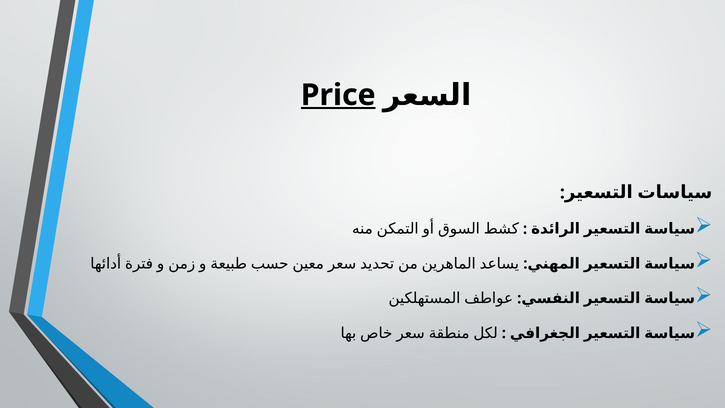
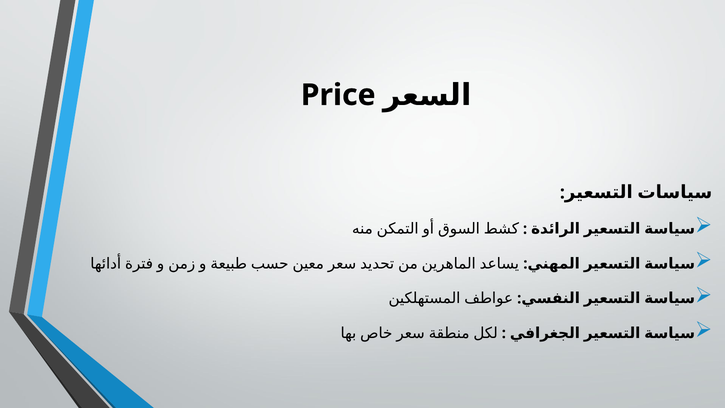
Price underline: present -> none (338, 95)
